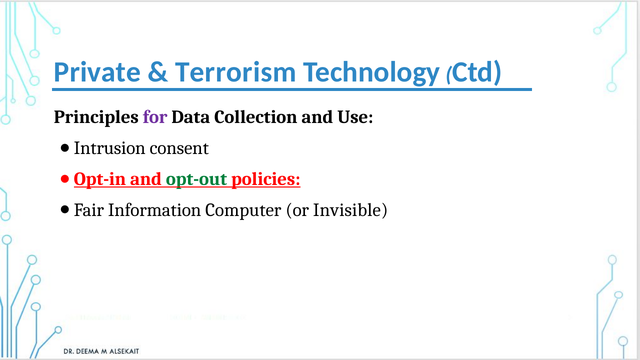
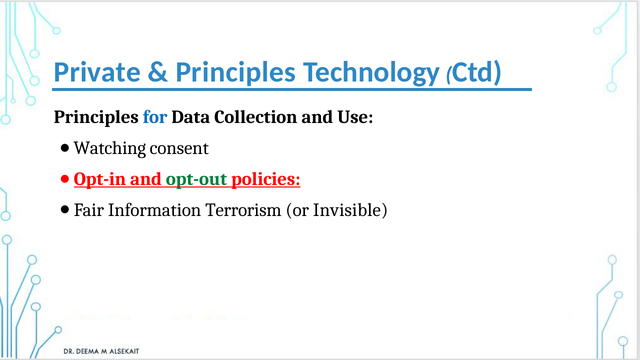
Terrorism: Terrorism -> Principles (236, 72)
for colour: purple -> blue (155, 117)
Intrusion: Intrusion -> Watching (110, 148)
Computer: Computer -> Terrorism (243, 210)
